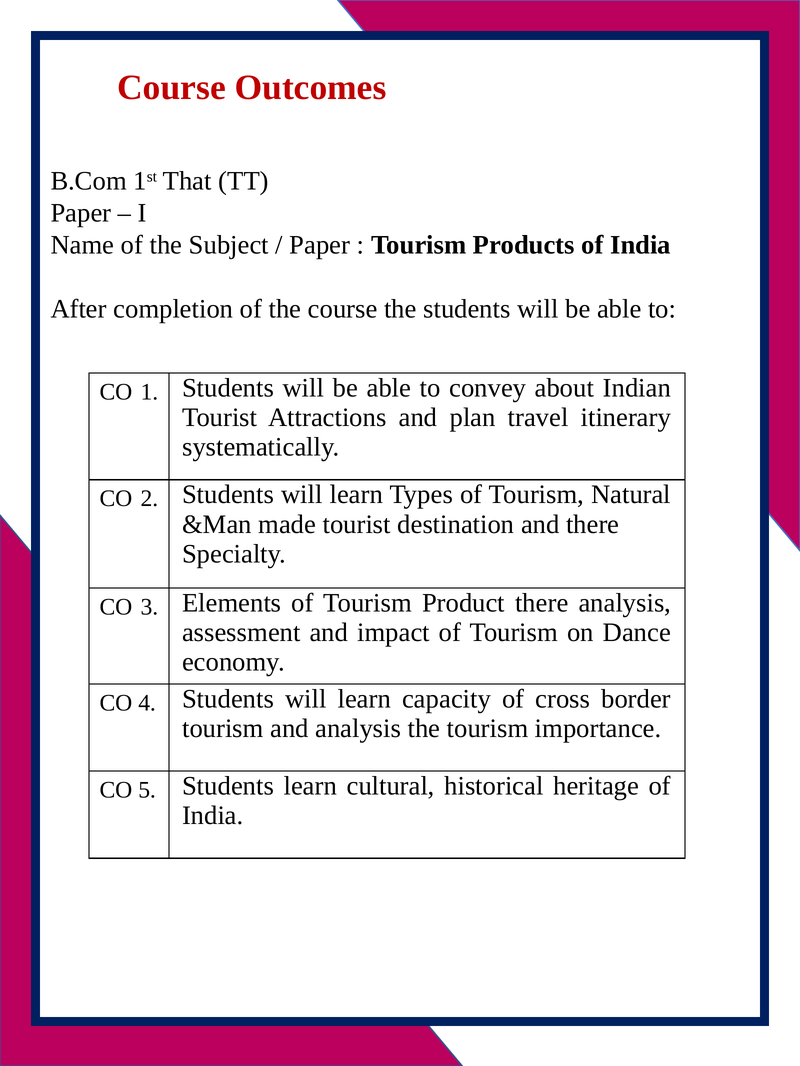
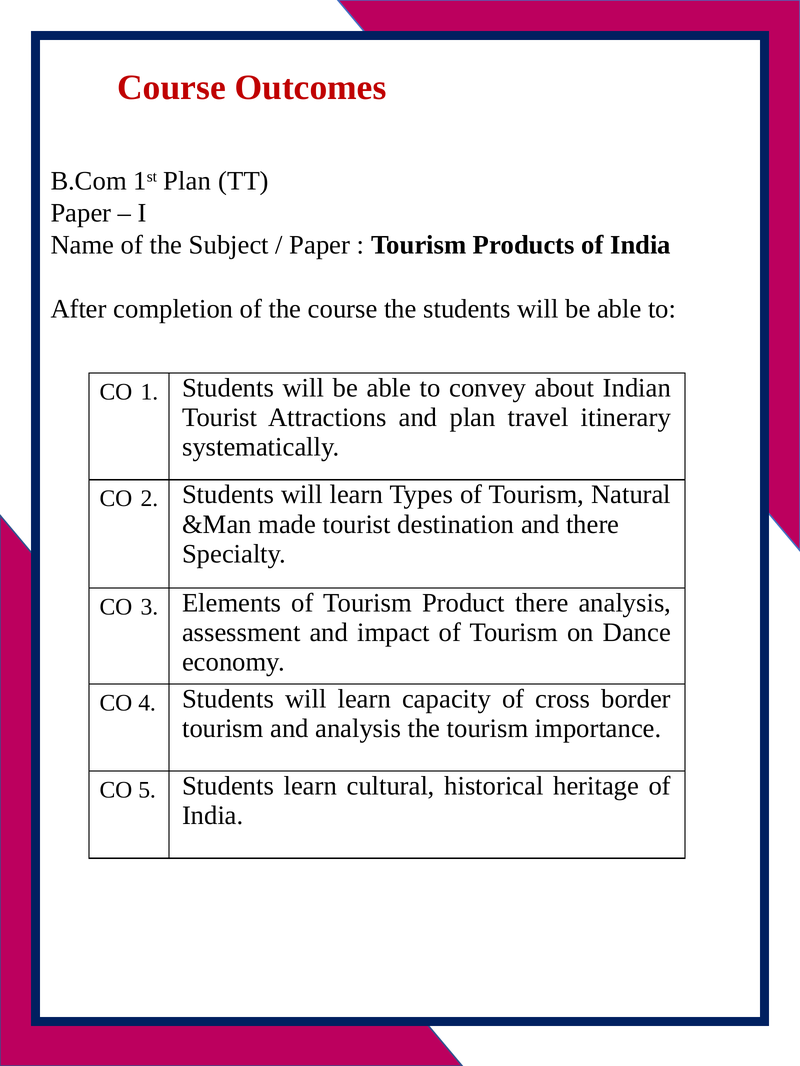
1st That: That -> Plan (187, 181)
